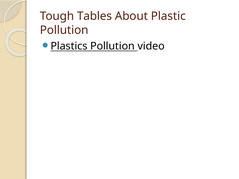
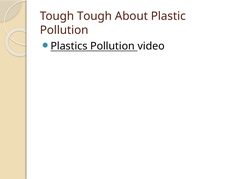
Tough Tables: Tables -> Tough (94, 16)
